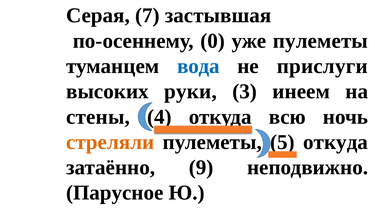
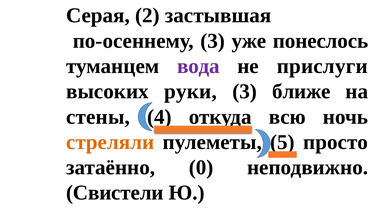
7: 7 -> 2 (147, 16)
по-осеннему 0: 0 -> 3 (213, 41)
уже пулеметы: пулеметы -> понеслось (321, 41)
вода colour: blue -> purple (198, 66)
инеем: инеем -> ближе (301, 91)
откуда: откуда -> просто (336, 142)
9: 9 -> 0 (201, 167)
Парусное: Парусное -> Свистели (115, 193)
